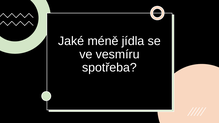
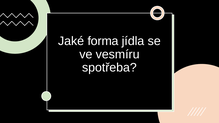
méně: méně -> forma (103, 41)
